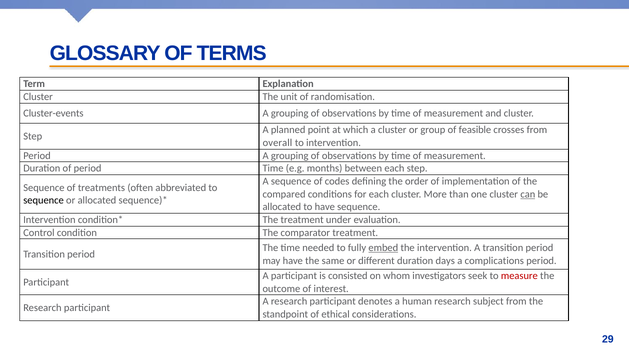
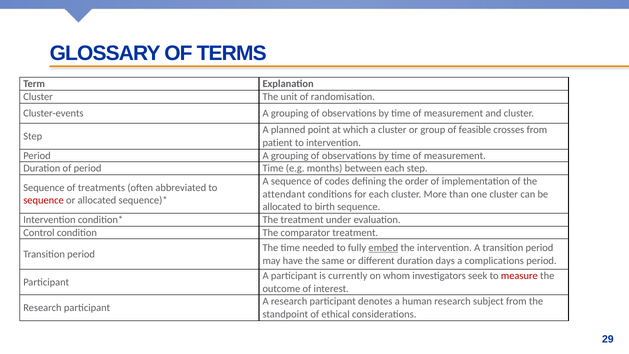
overall: overall -> patient (278, 143)
compared: compared -> attendant (284, 194)
can underline: present -> none (528, 194)
sequence colour: black -> red (44, 200)
to have: have -> birth (325, 207)
consisted: consisted -> currently (348, 276)
